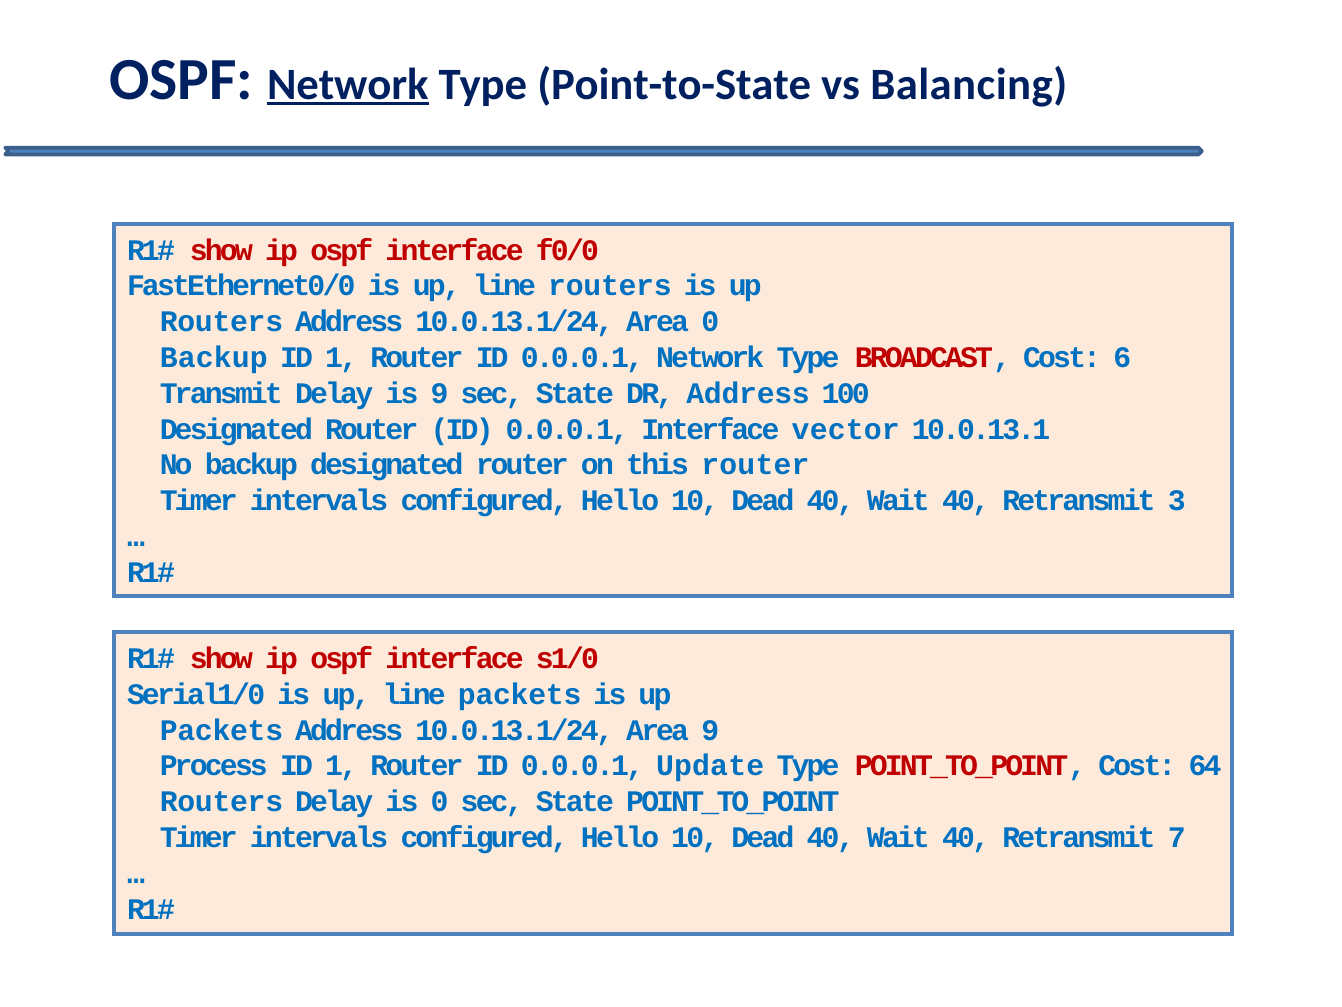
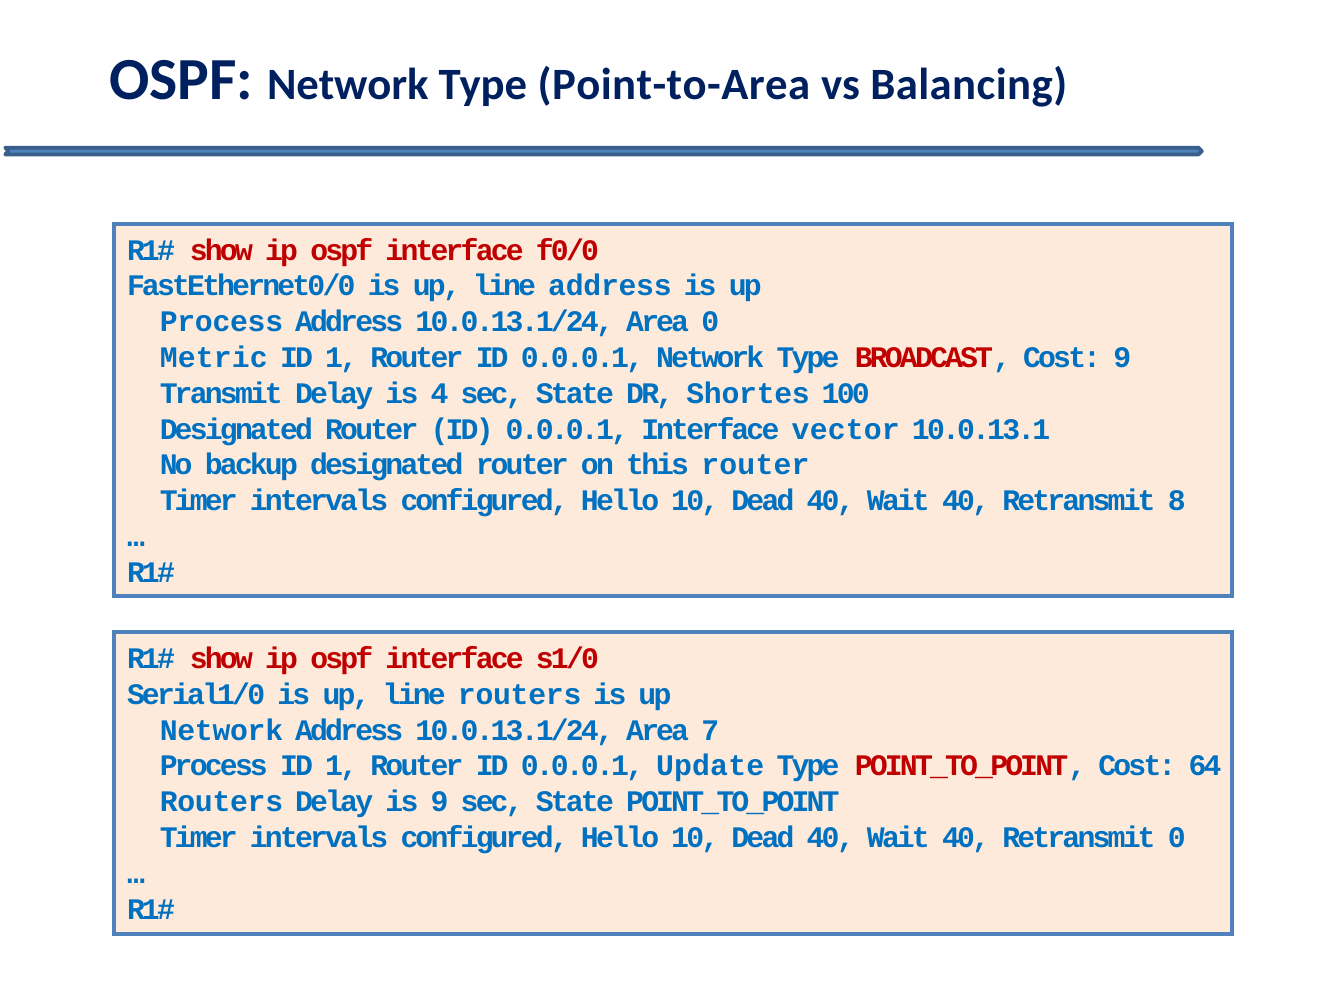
Network underline: present -> none (348, 85)
Point-to-State: Point-to-State -> Point-to-Area (674, 85)
line routers: routers -> address (610, 286)
Routers: Routers -> Process (221, 322)
Backup: Backup -> Metric (214, 358)
Cost 6: 6 -> 9 (1122, 358)
is 9: 9 -> 4 (439, 393)
DR Address: Address -> Shortes (748, 393)
3: 3 -> 8 (1177, 501)
line packets: packets -> routers (520, 694)
Packets: Packets -> Network (221, 730)
Area 9: 9 -> 7 (710, 730)
is 0: 0 -> 9 (439, 801)
Retransmit 7: 7 -> 0 (1177, 837)
